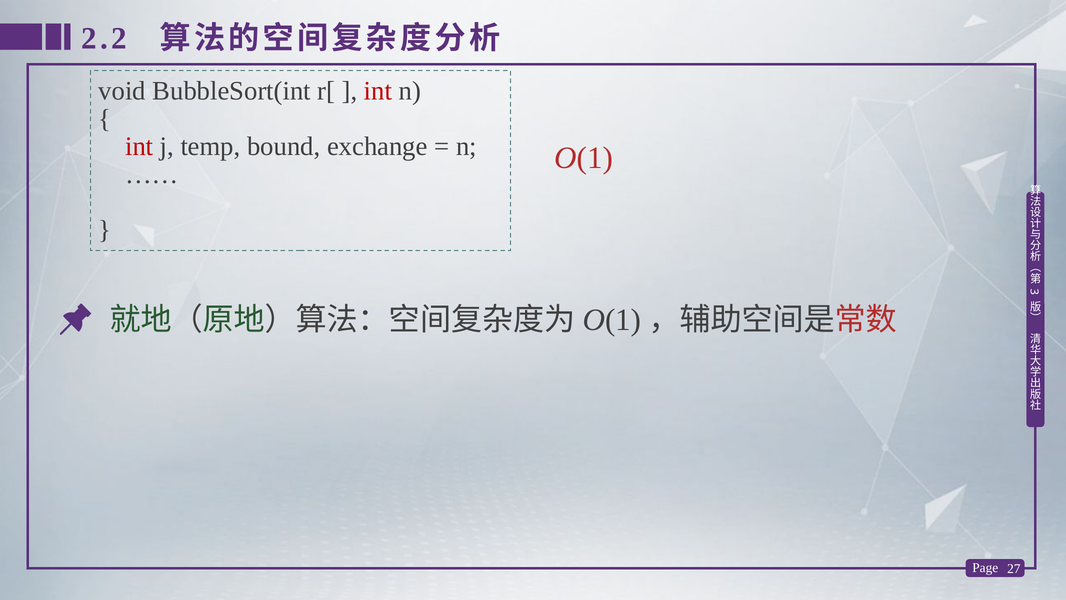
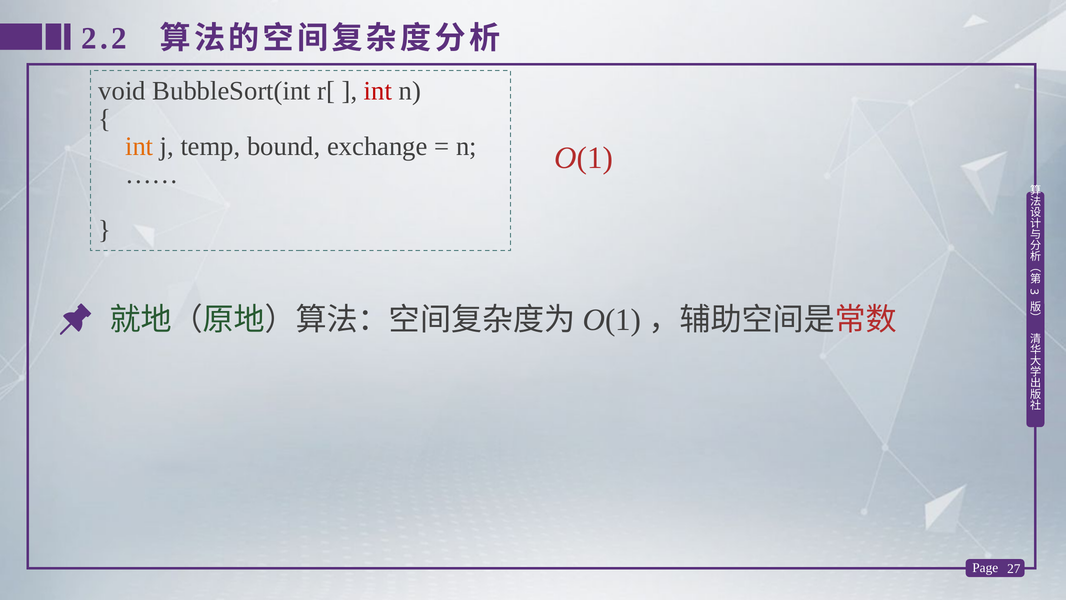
int colour: red -> orange (139, 146)
